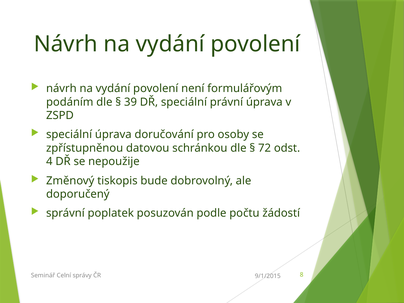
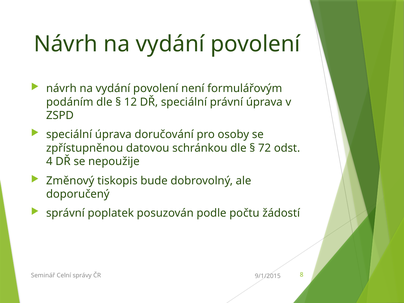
39: 39 -> 12 (131, 102)
